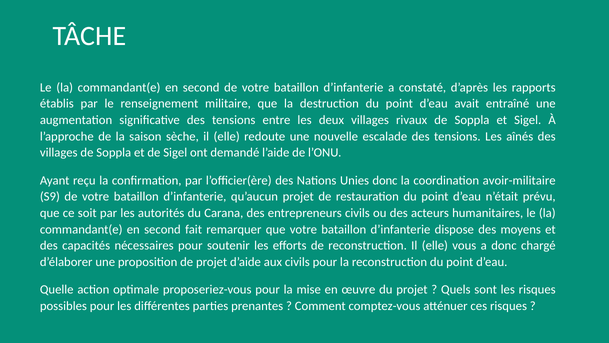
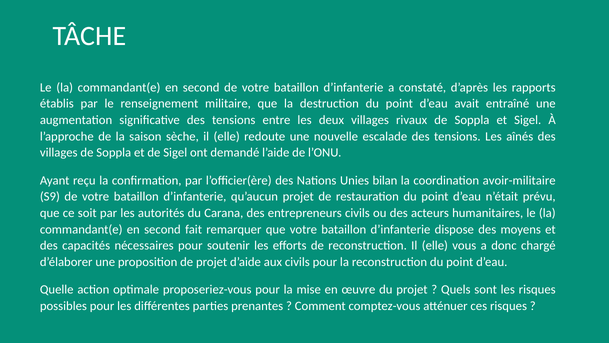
Unies donc: donc -> bilan (385, 180)
